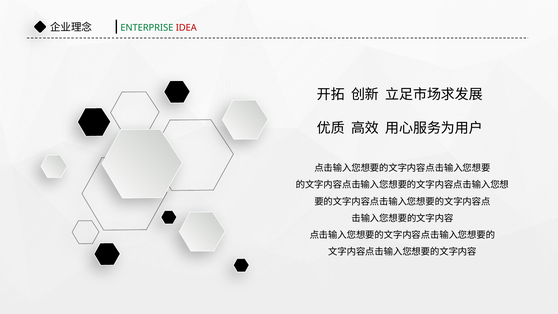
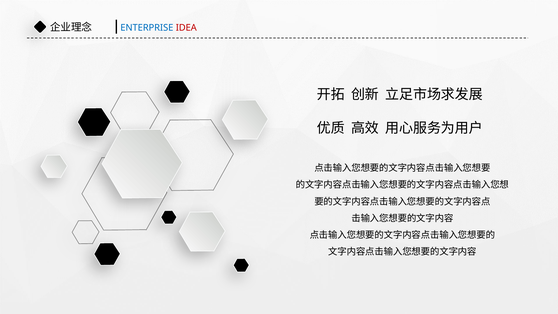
ENTERPRISE colour: green -> blue (147, 28)
